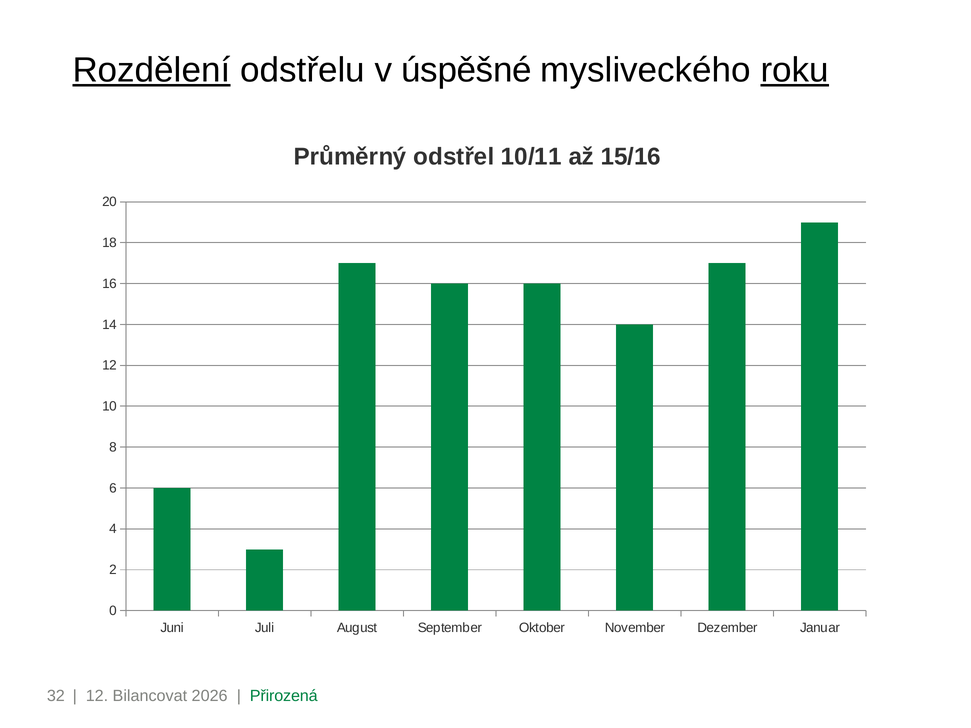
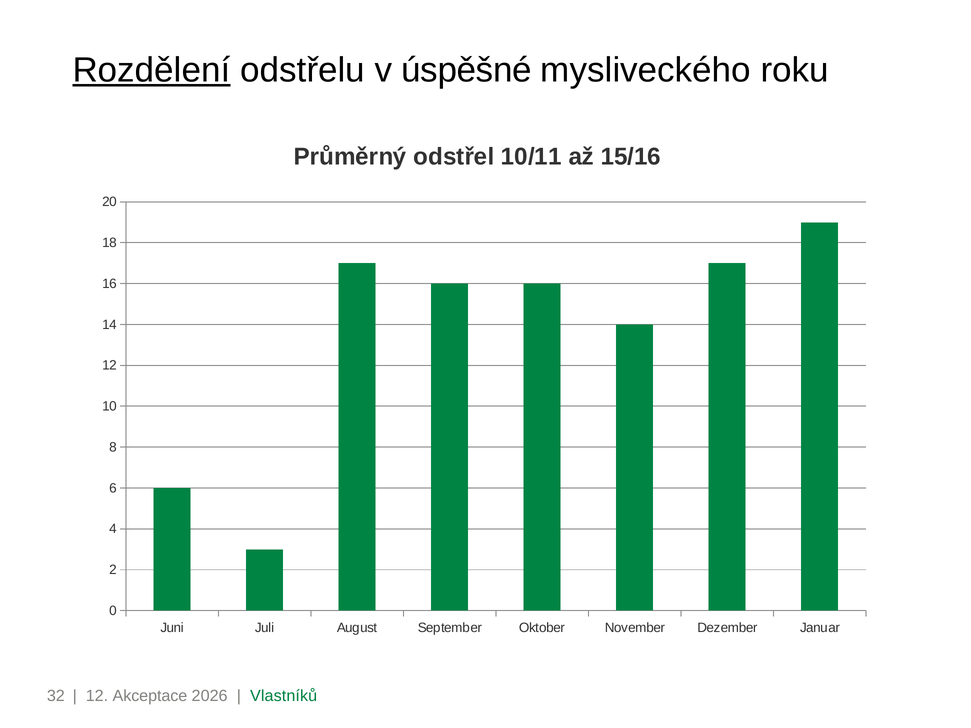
roku underline: present -> none (795, 70)
Bilancovat: Bilancovat -> Akceptace (150, 696)
Přirozená: Přirozená -> Vlastníků (284, 696)
